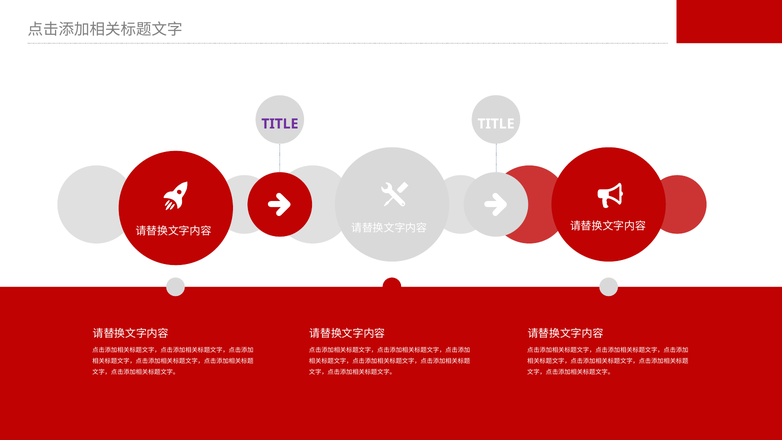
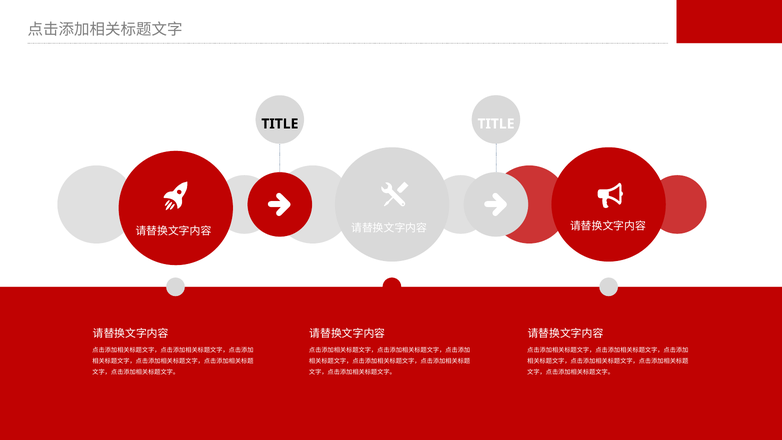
TITLE colour: purple -> black (280, 124)
